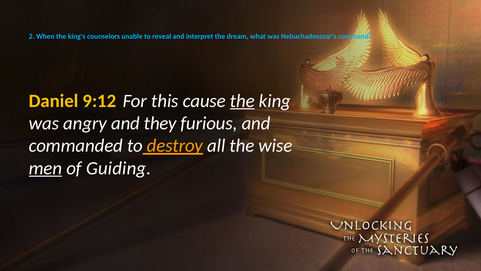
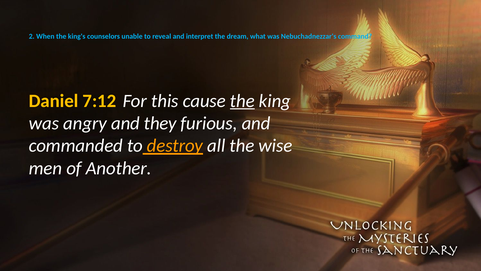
9:12: 9:12 -> 7:12 (99, 101)
men underline: present -> none (46, 168)
Guiding: Guiding -> Another (119, 168)
